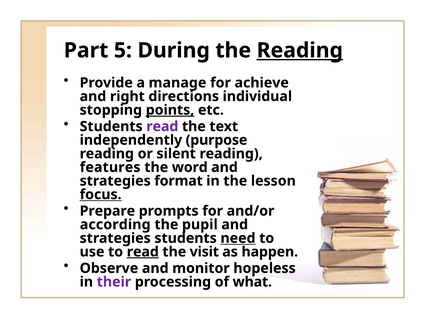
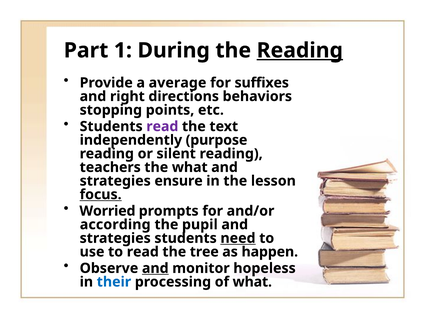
5: 5 -> 1 (123, 50)
manage: manage -> average (178, 83)
achieve: achieve -> suffixes (262, 83)
individual: individual -> behaviors (257, 96)
points underline: present -> none (170, 110)
features: features -> teachers (110, 167)
the word: word -> what (190, 167)
format: format -> ensure (179, 181)
Prepare: Prepare -> Worried (107, 211)
read underline: present -> none (143, 252)
visit: visit -> tree (204, 252)
and underline: none -> present (155, 268)
their colour: purple -> blue (114, 282)
